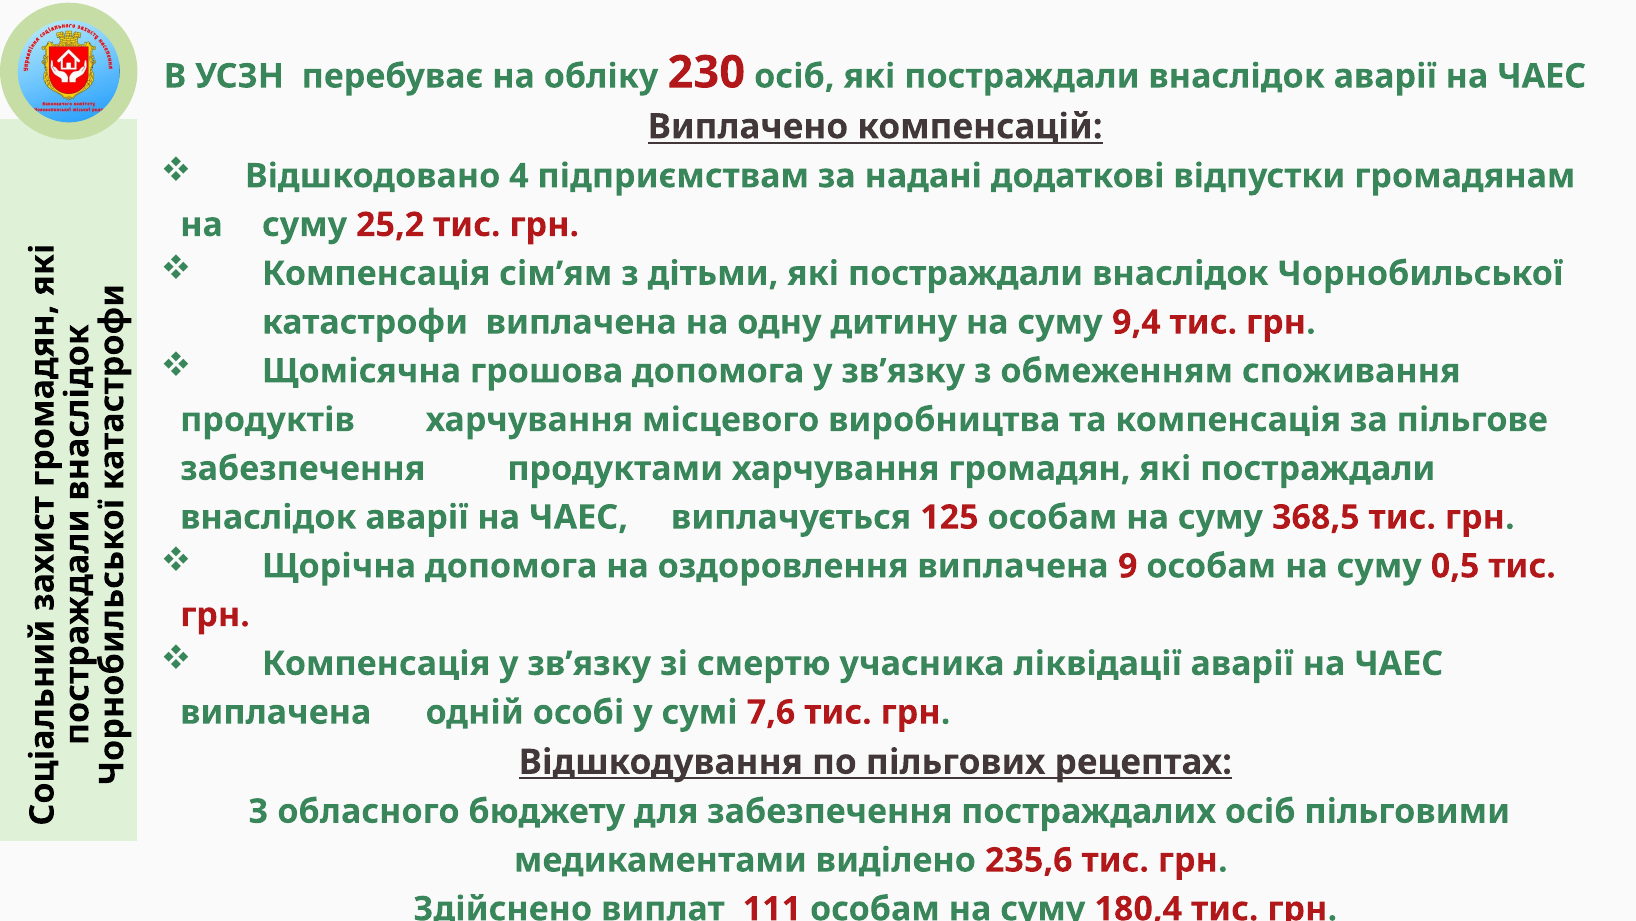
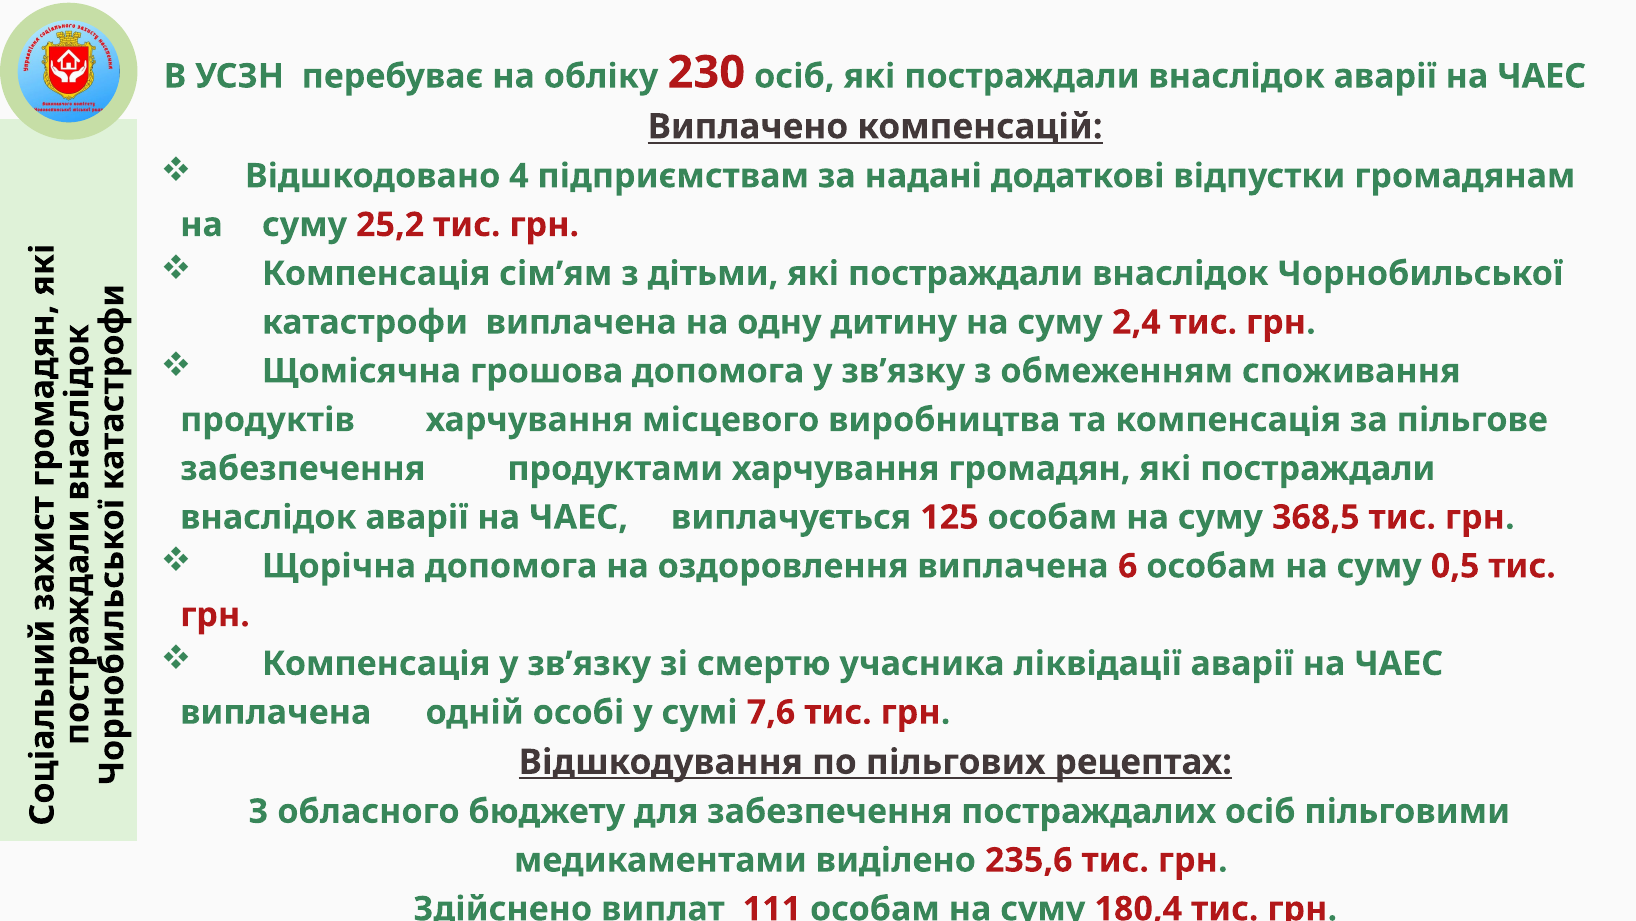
9,4: 9,4 -> 2,4 (1136, 322)
9: 9 -> 6 (1128, 566)
